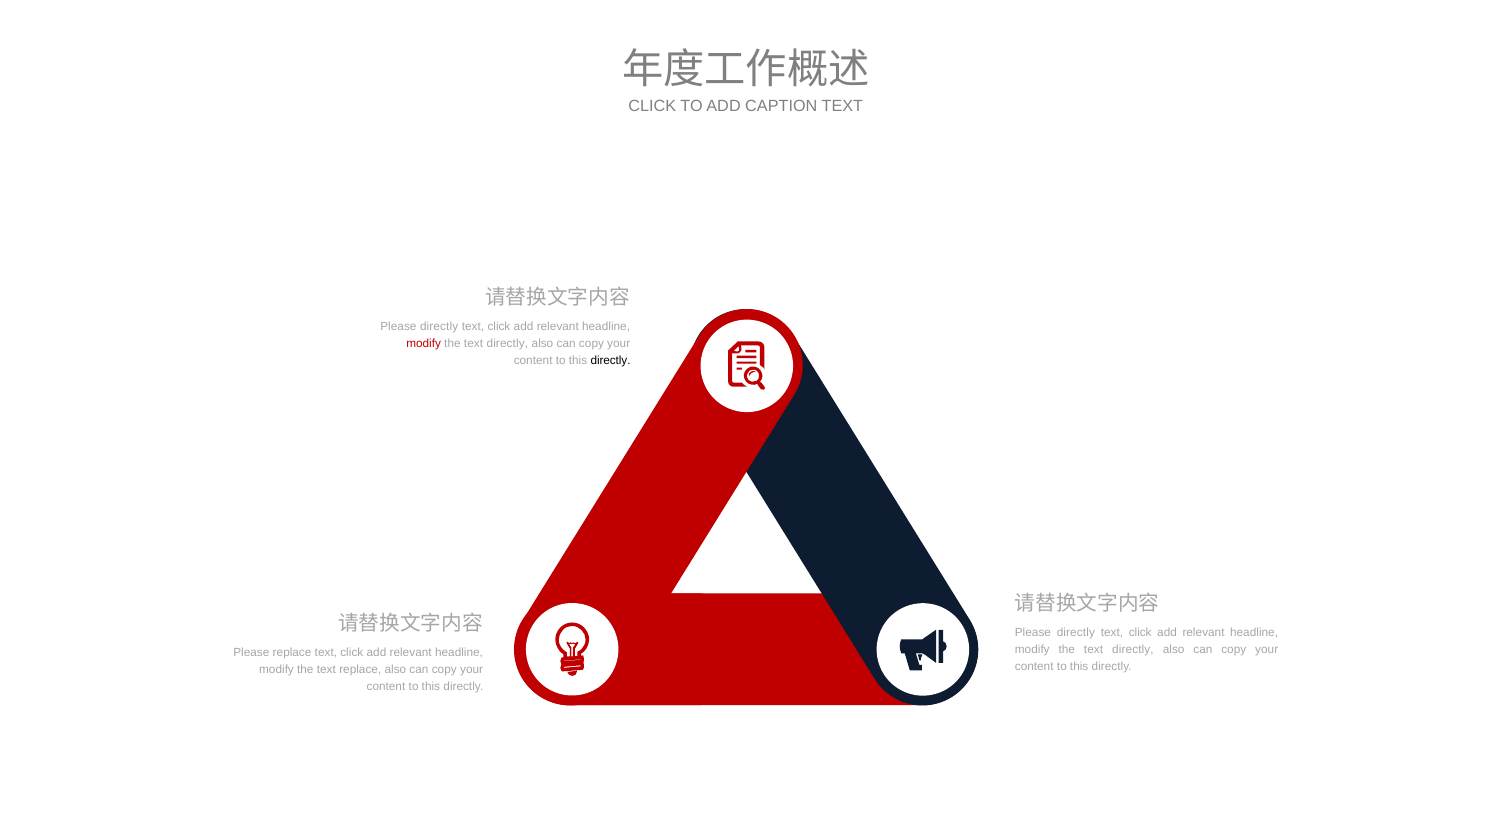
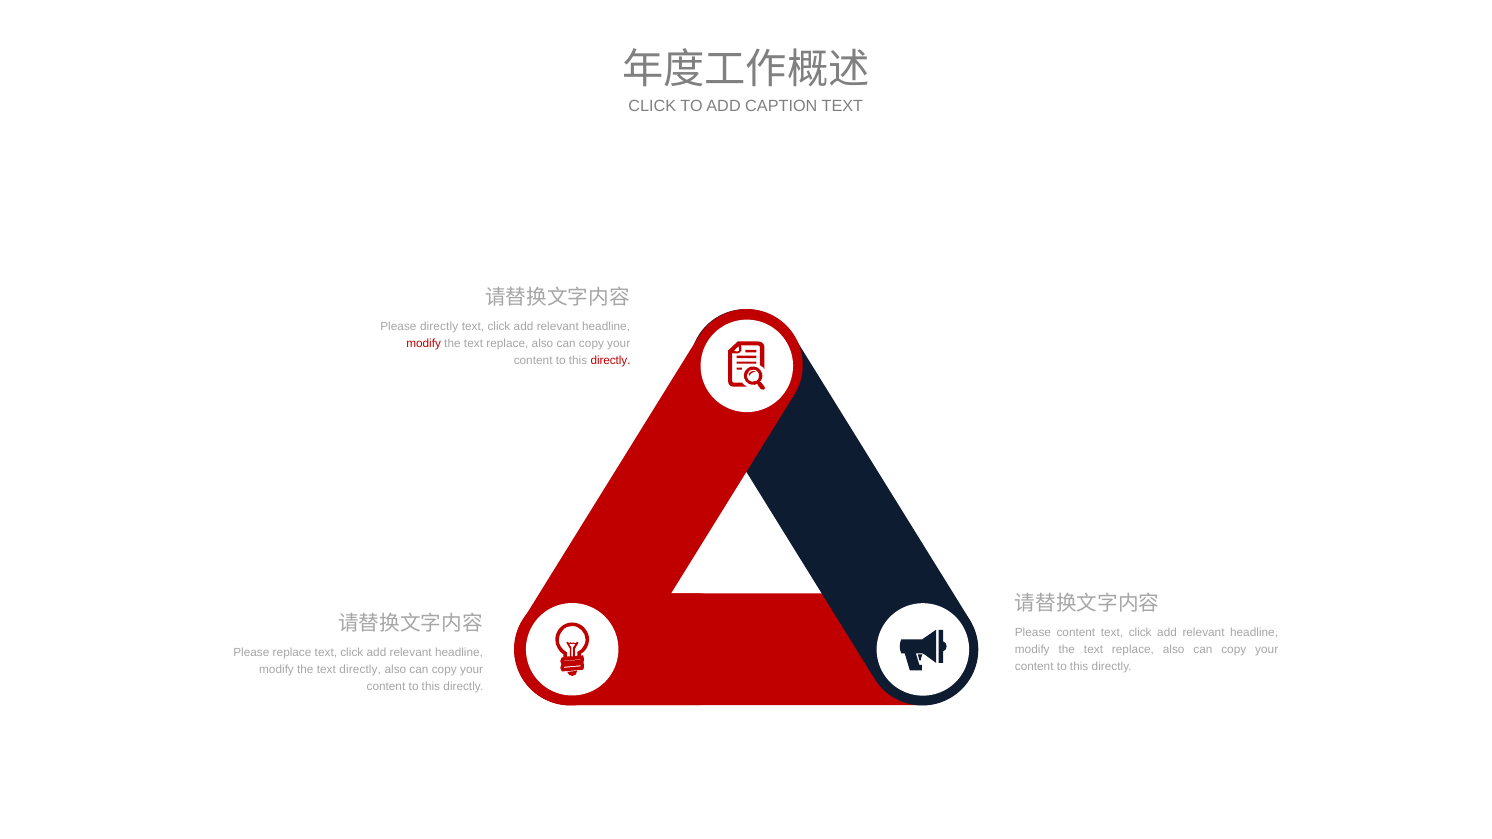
directly: directly -> replace (507, 343)
directly colour: black -> red (611, 360)
directly: directly -> content (1076, 633)
directly: directly -> replace (1133, 650)
text replace: replace -> directly (360, 669)
